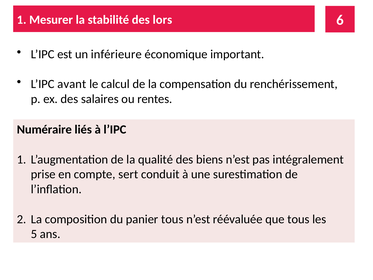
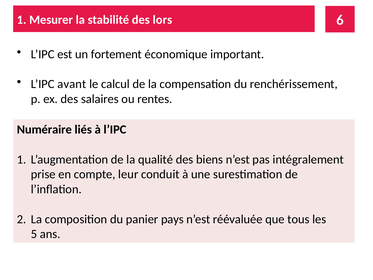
inférieure: inférieure -> fortement (116, 54)
sert: sert -> leur (128, 174)
panier tous: tous -> pays (172, 219)
